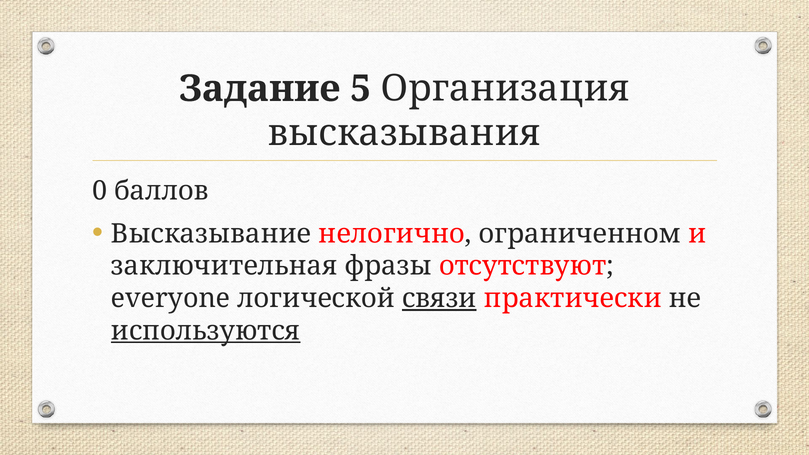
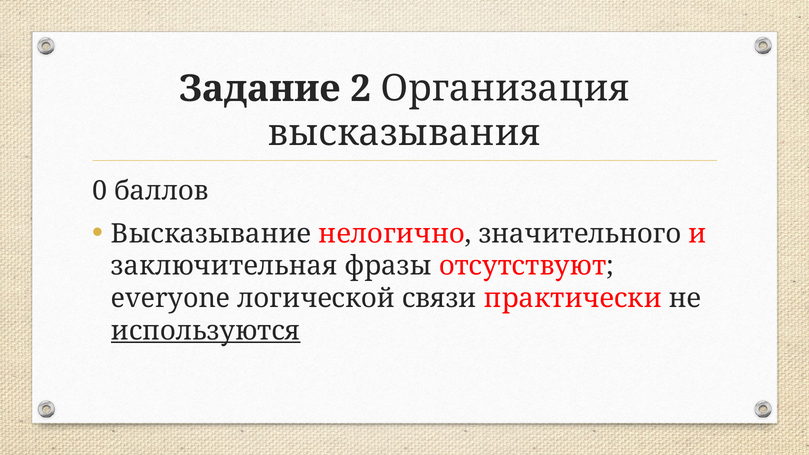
5: 5 -> 2 (360, 89)
ограниченном: ограниченном -> значительного (580, 234)
связи underline: present -> none (439, 298)
